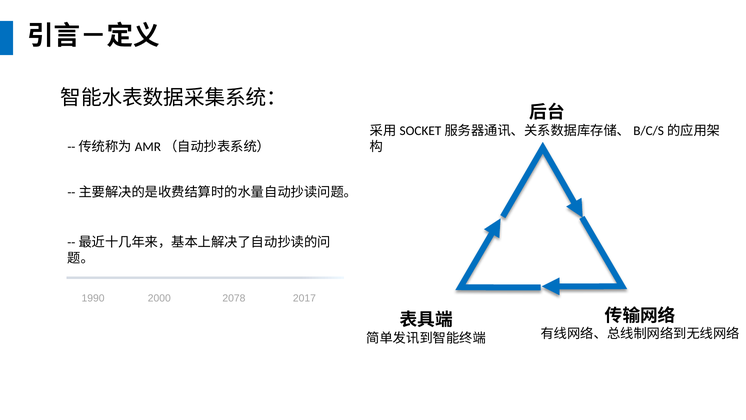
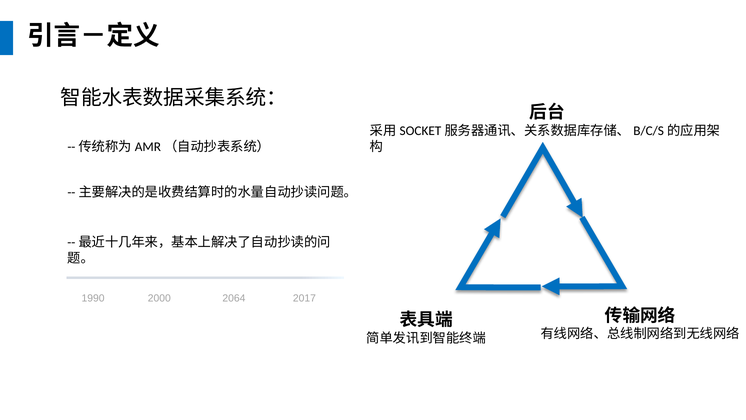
2078: 2078 -> 2064 (234, 298)
